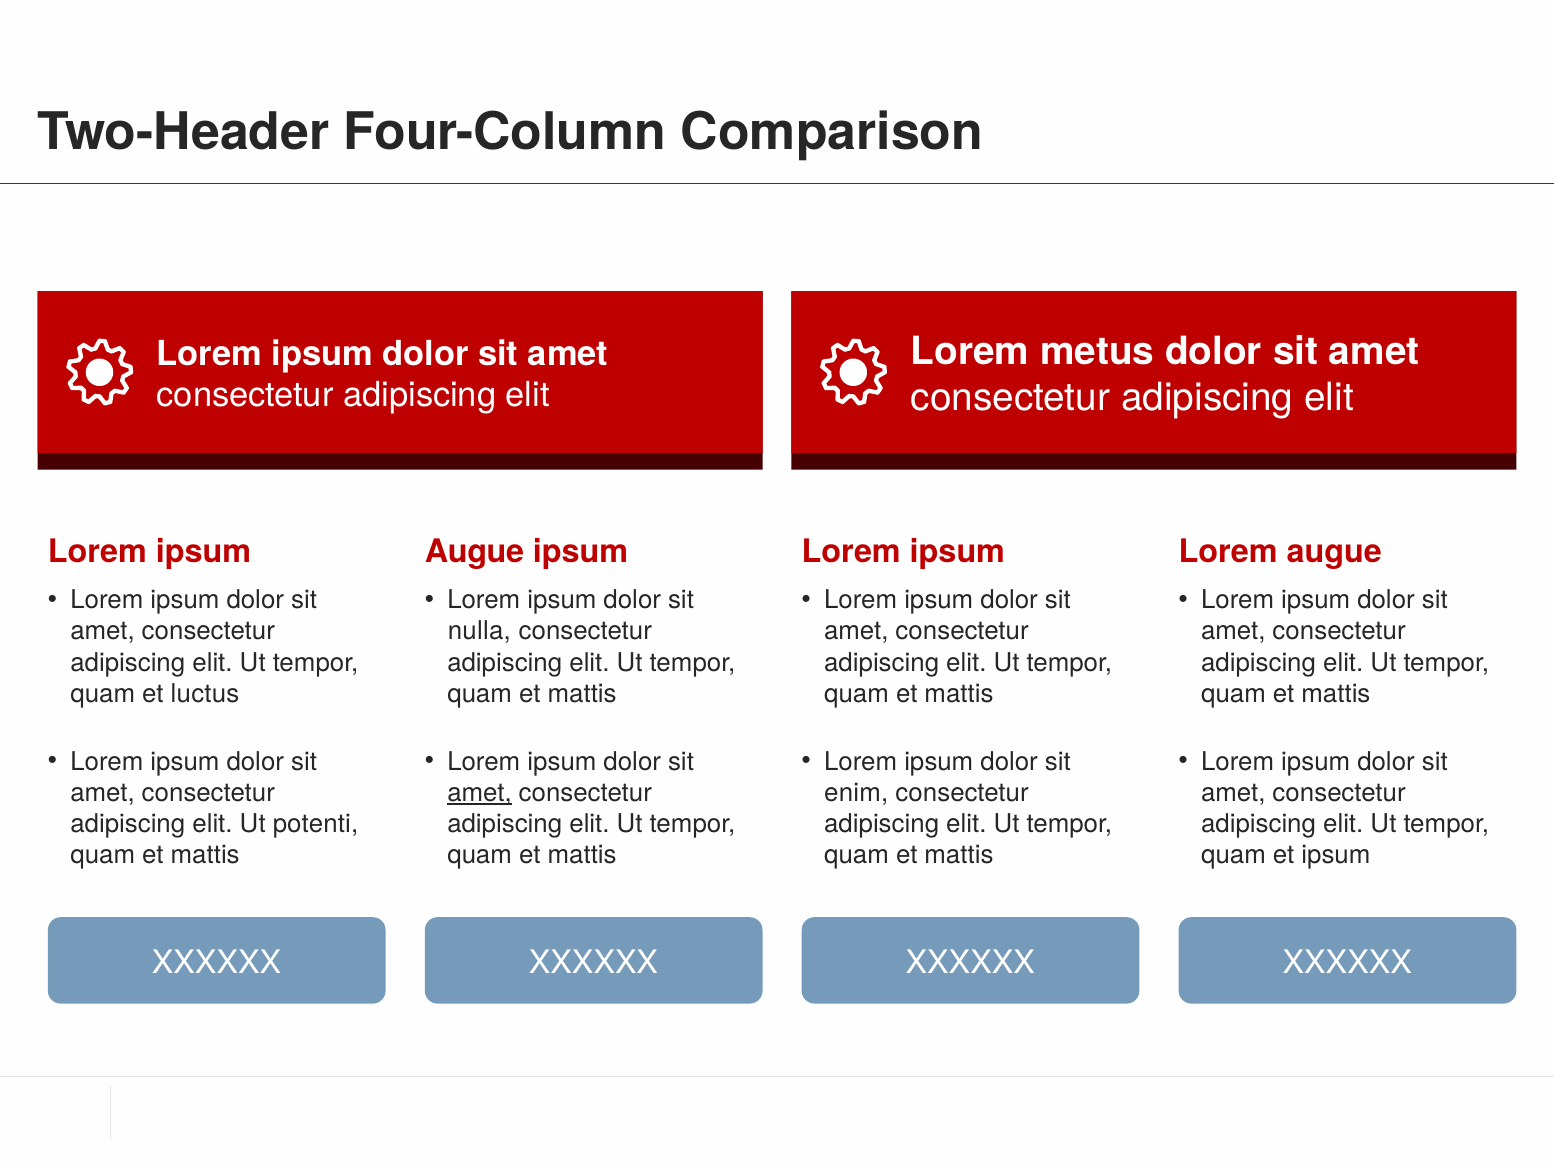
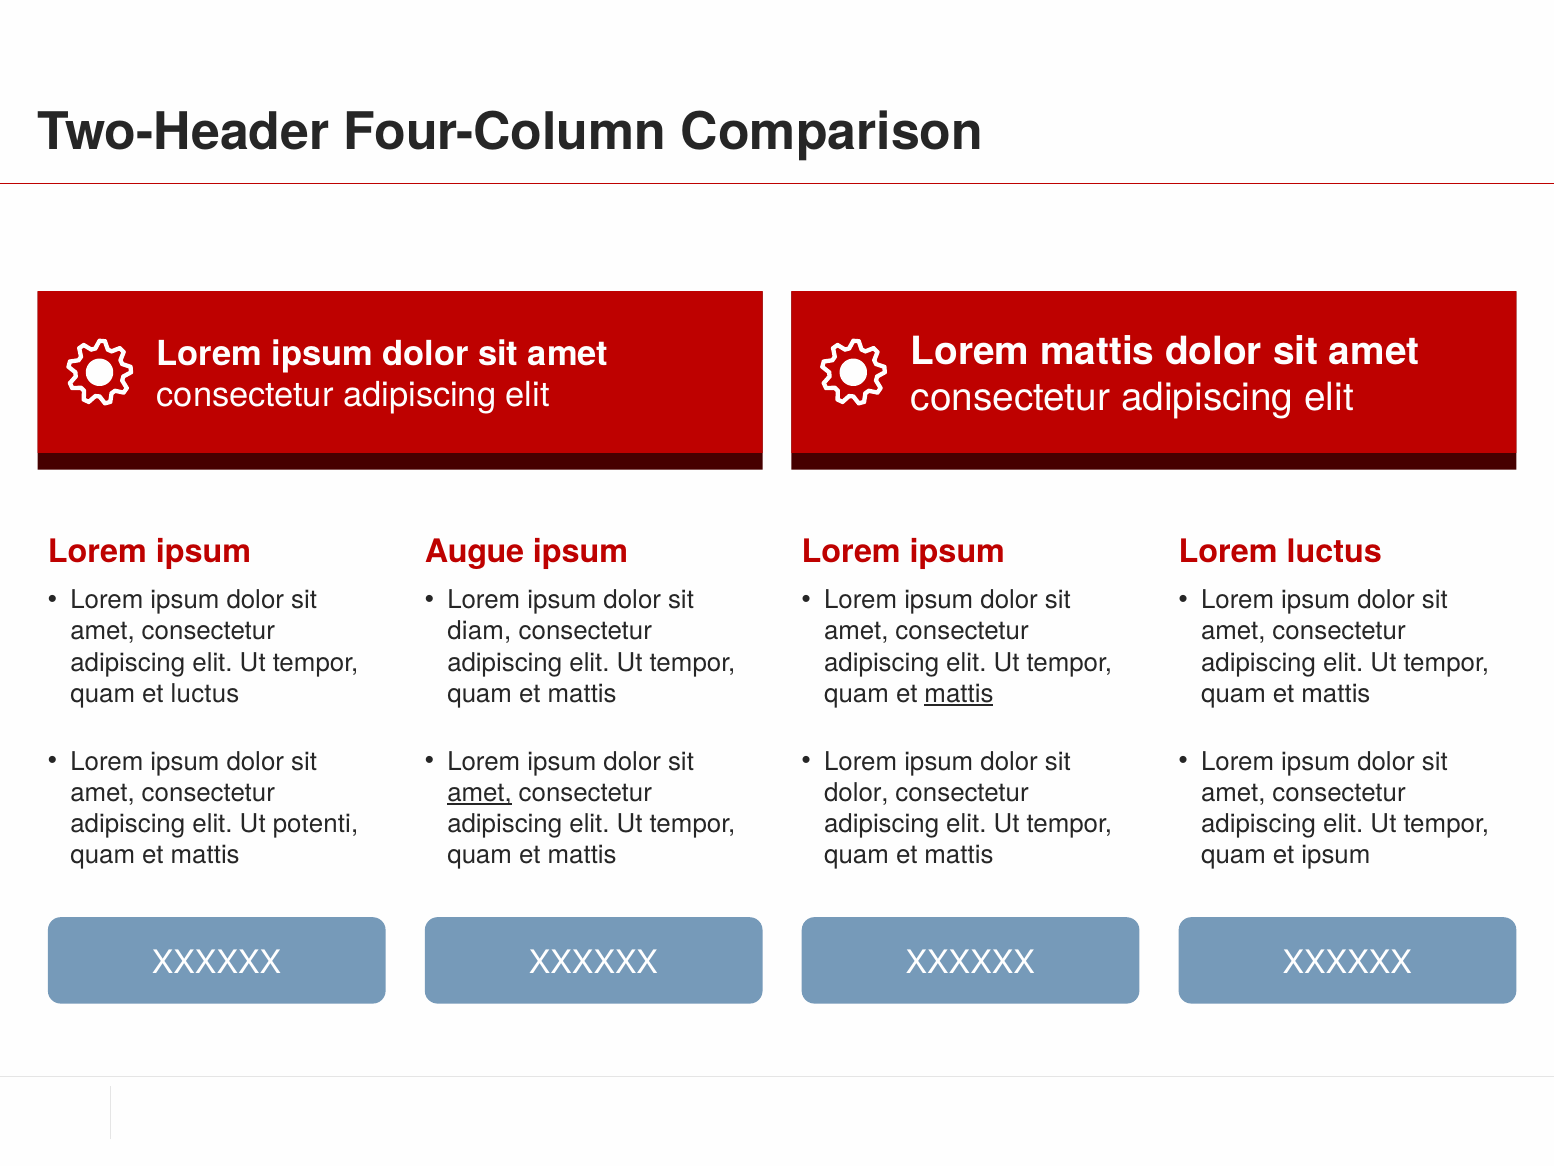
Lorem metus: metus -> mattis (1097, 351)
Lorem augue: augue -> luctus (1334, 551)
nulla: nulla -> diam (479, 631)
mattis underline: none -> present (959, 693)
enim: enim -> dolor (856, 792)
